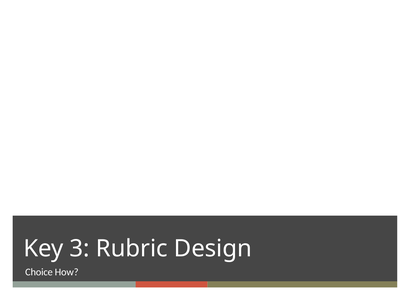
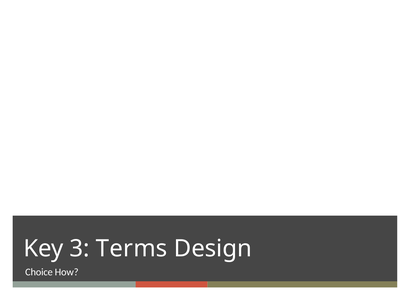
Rubric: Rubric -> Terms (132, 248)
